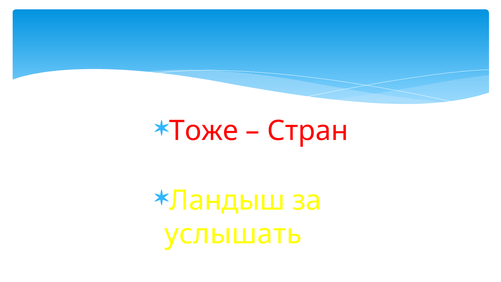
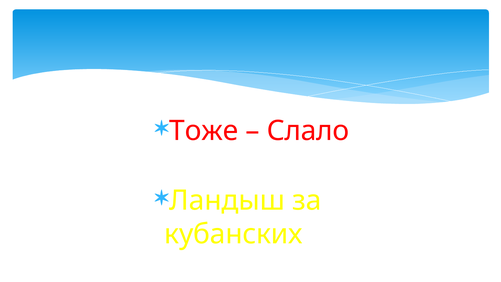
Стран: Стран -> Слало (308, 131)
услышать: услышать -> кубанских (233, 234)
